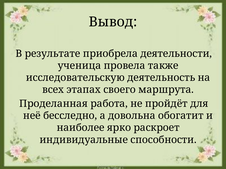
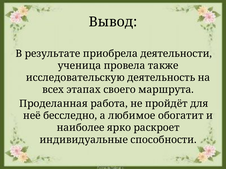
довольна: довольна -> любимое (132, 116)
